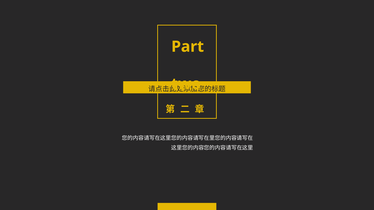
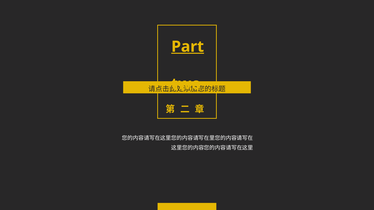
Part underline: none -> present (188, 47)
